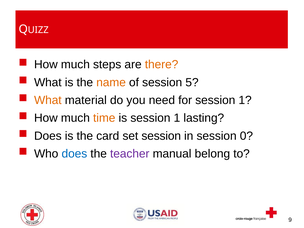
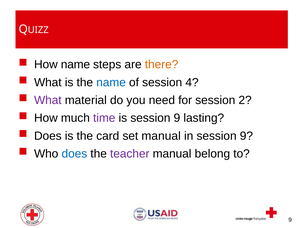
much: much -> name (75, 65)
name colour: orange -> blue (111, 82)
5: 5 -> 4 (192, 82)
What colour: orange -> purple (48, 100)
for session 1: 1 -> 2 (245, 100)
time colour: orange -> purple (104, 118)
is session 1: 1 -> 9 (177, 118)
set session: session -> manual (161, 136)
in session 0: 0 -> 9 (246, 136)
